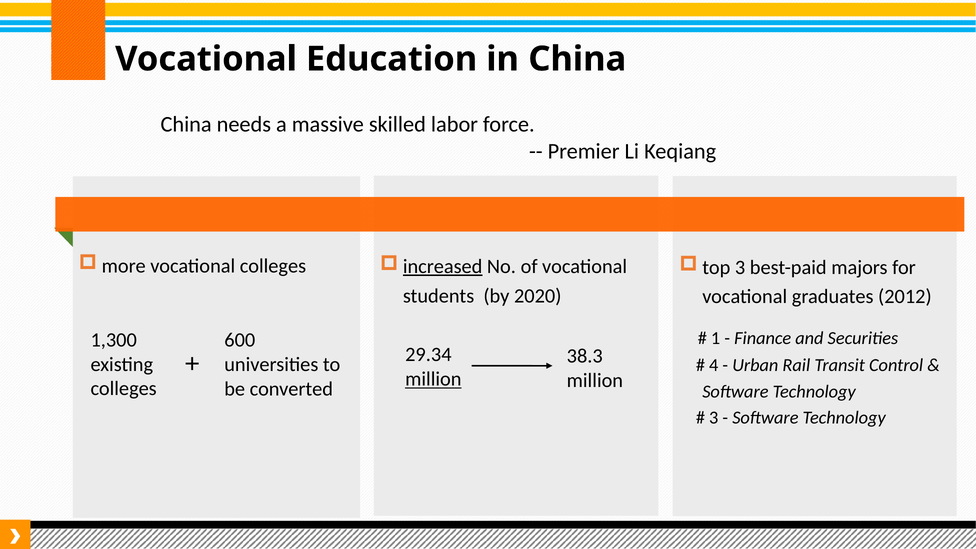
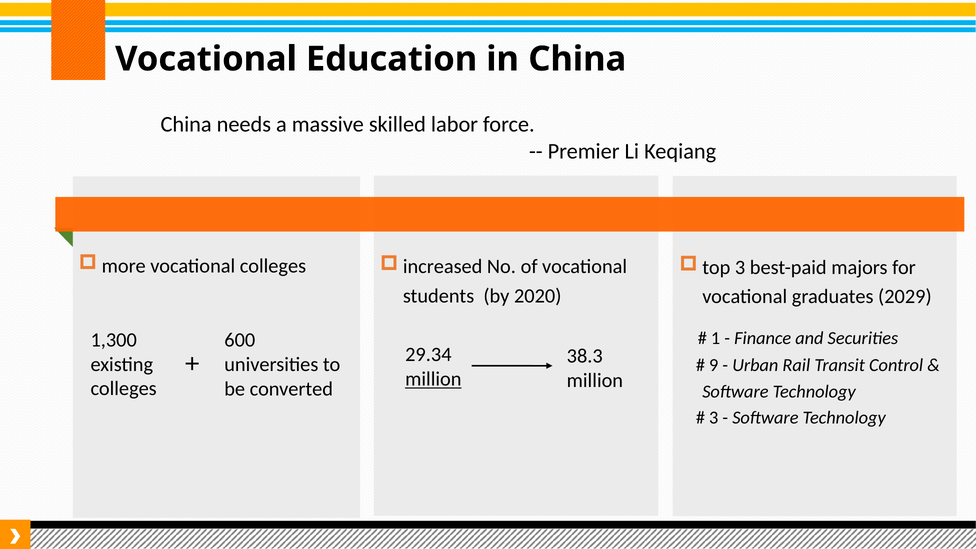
increased underline: present -> none (443, 267)
2012: 2012 -> 2029 (905, 297)
4: 4 -> 9 (714, 365)
